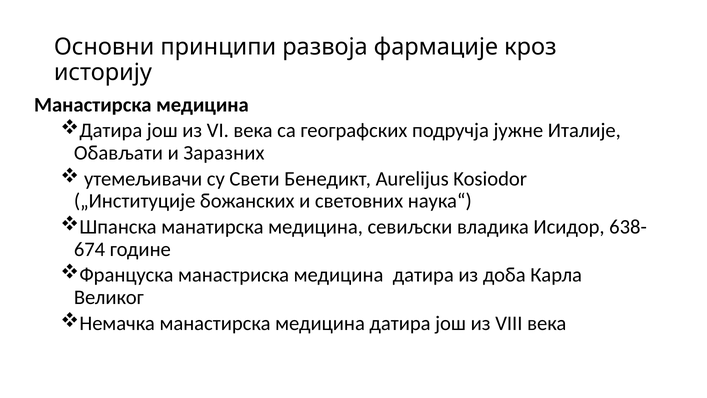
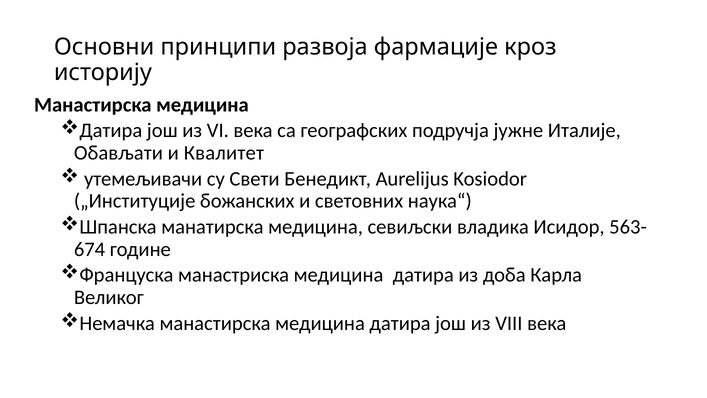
Заразних: Заразних -> Квалитет (224, 153)
638-: 638- -> 563- (628, 227)
